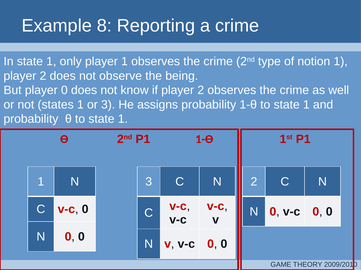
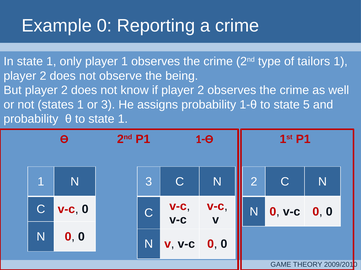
Example 8: 8 -> 0 (104, 26)
notion: notion -> tailors (314, 62)
But player 0: 0 -> 2 (64, 90)
1-θ to state 1: 1 -> 5 (306, 105)
